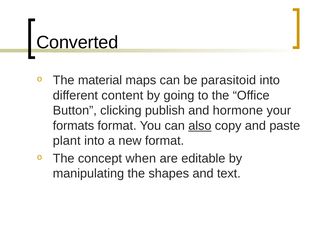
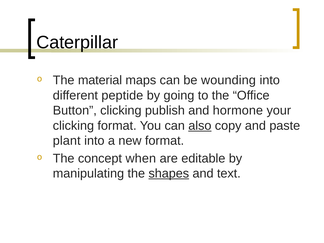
Converted: Converted -> Caterpillar (77, 42)
parasitoid: parasitoid -> wounding (228, 80)
content: content -> peptide (122, 95)
formats: formats -> clicking (73, 126)
shapes underline: none -> present (169, 174)
